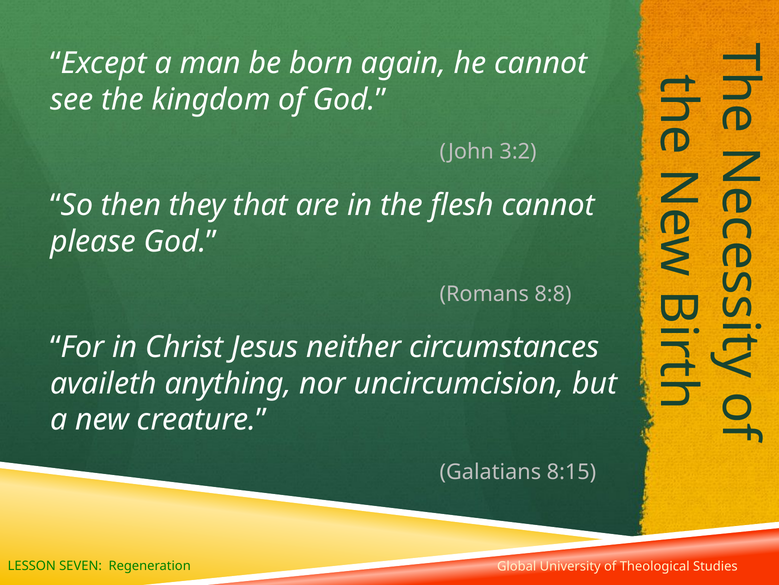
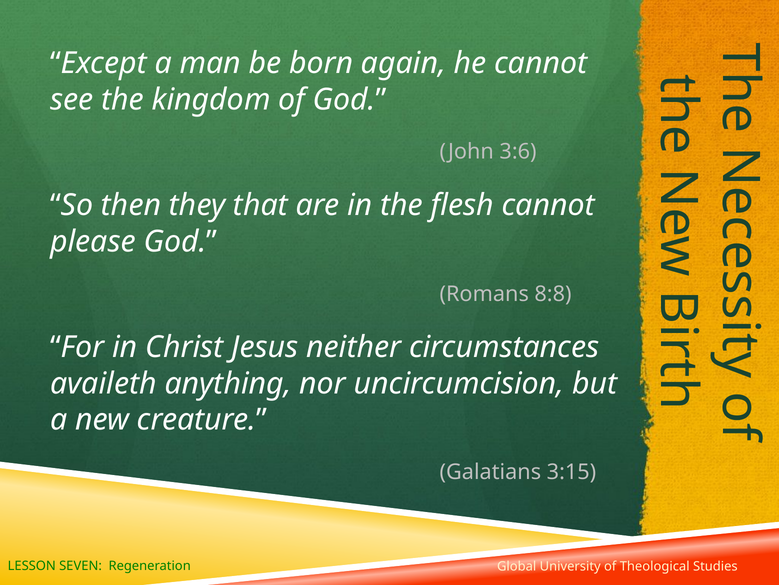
3:2: 3:2 -> 3:6 (518, 152)
8:15: 8:15 -> 3:15 (571, 472)
